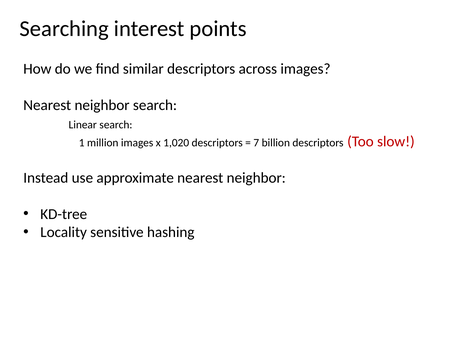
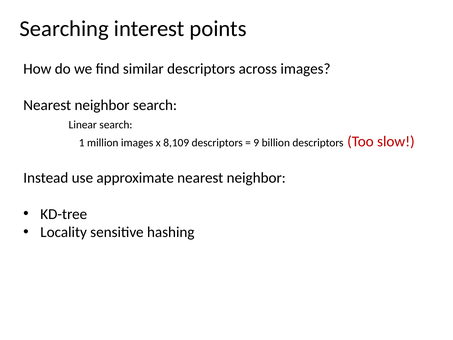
1,020: 1,020 -> 8,109 (176, 143)
7: 7 -> 9 (256, 143)
